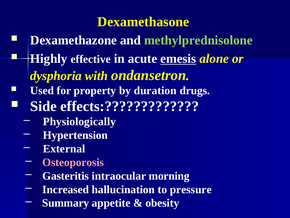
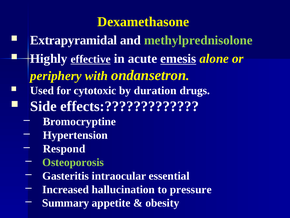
Dexamethazone: Dexamethazone -> Extrapyramidal (74, 40)
effective underline: none -> present (91, 59)
dysphoria: dysphoria -> periphery (56, 76)
property: property -> cytotoxic (95, 90)
Physiologically: Physiologically -> Bromocryptine (79, 121)
External: External -> Respond (64, 148)
Osteoporosis colour: pink -> light green (73, 162)
morning: morning -> essential (169, 175)
